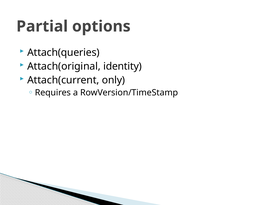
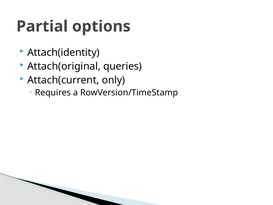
Attach(queries: Attach(queries -> Attach(identity (63, 52)
identity: identity -> queries (123, 66)
